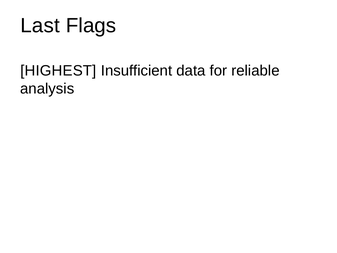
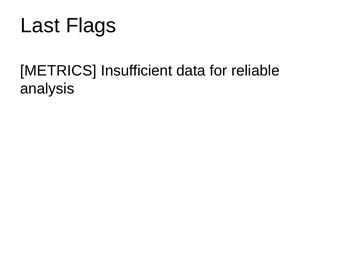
HIGHEST: HIGHEST -> METRICS (58, 71)
